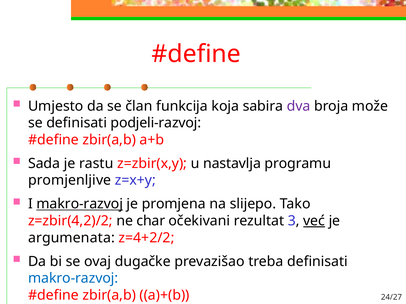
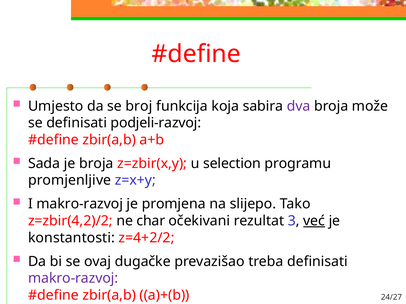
član: član -> broj (139, 106)
je rastu: rastu -> broja (96, 164)
nastavlja: nastavlja -> selection (232, 164)
makro-razvoj underline: present -> none (80, 204)
argumenata: argumenata -> konstantosti (71, 238)
makro-razvoj colour: blue -> purple (73, 279)
